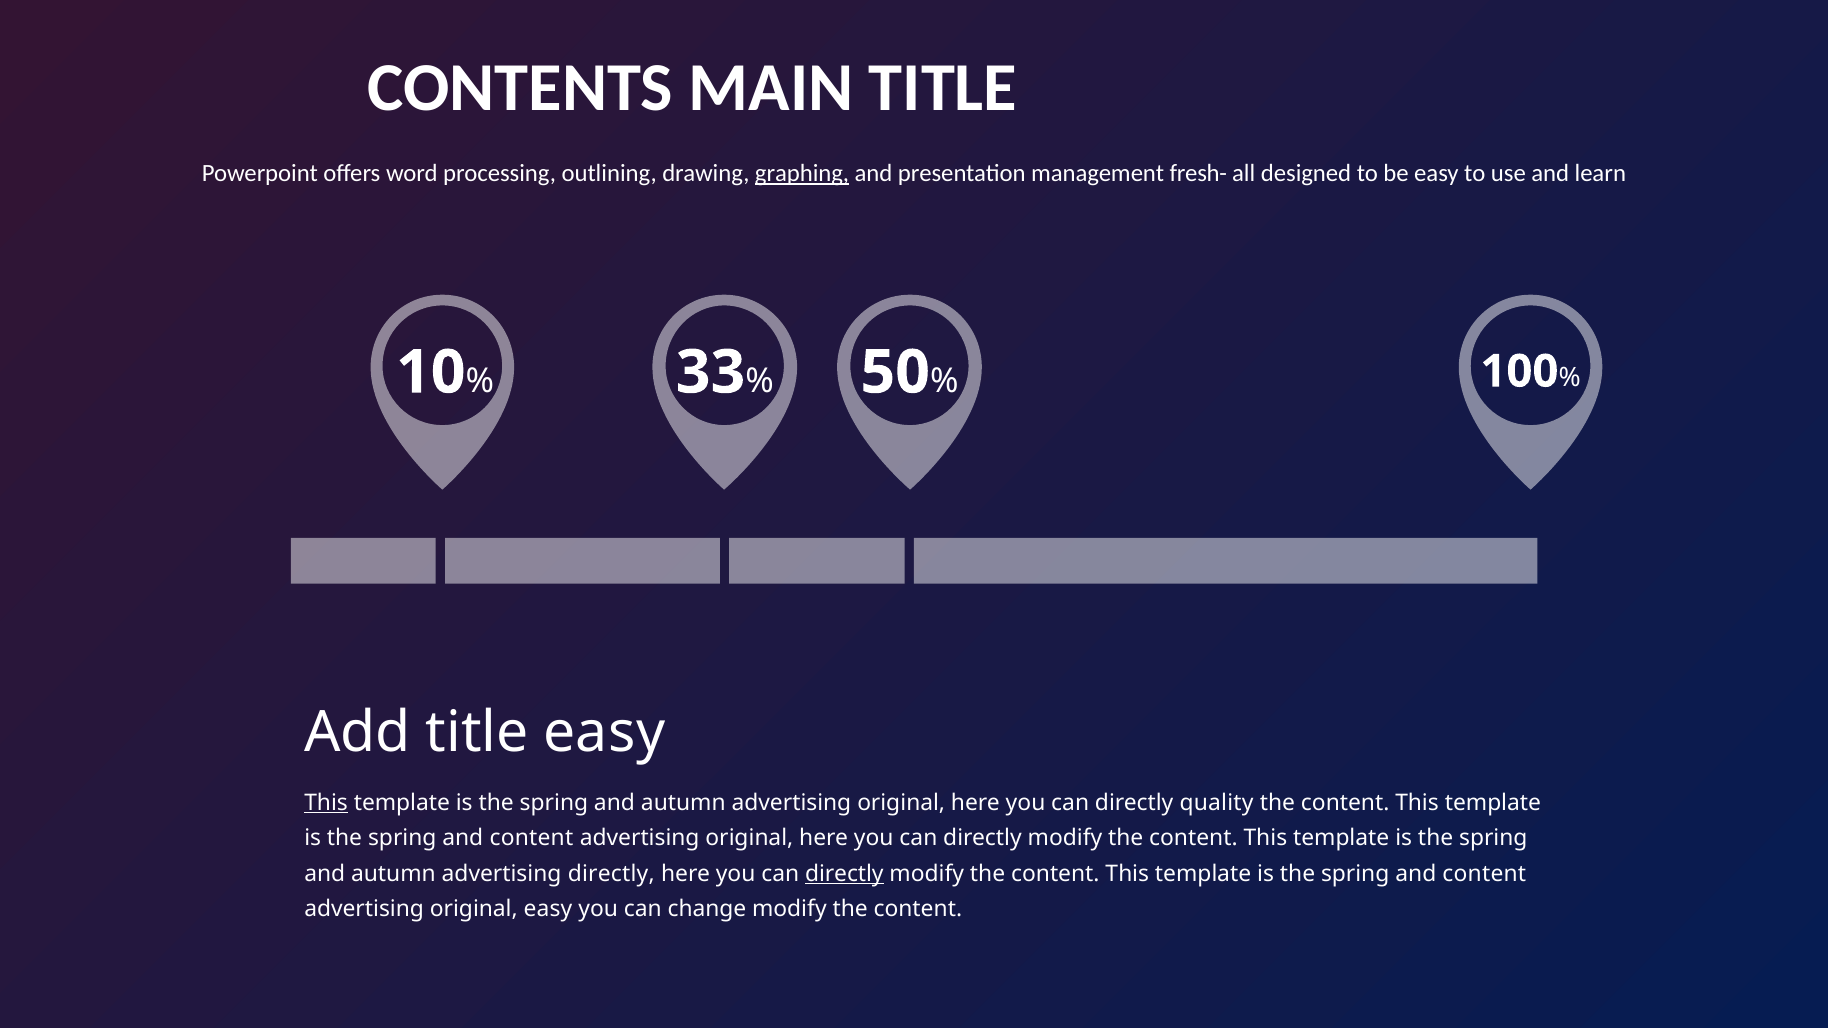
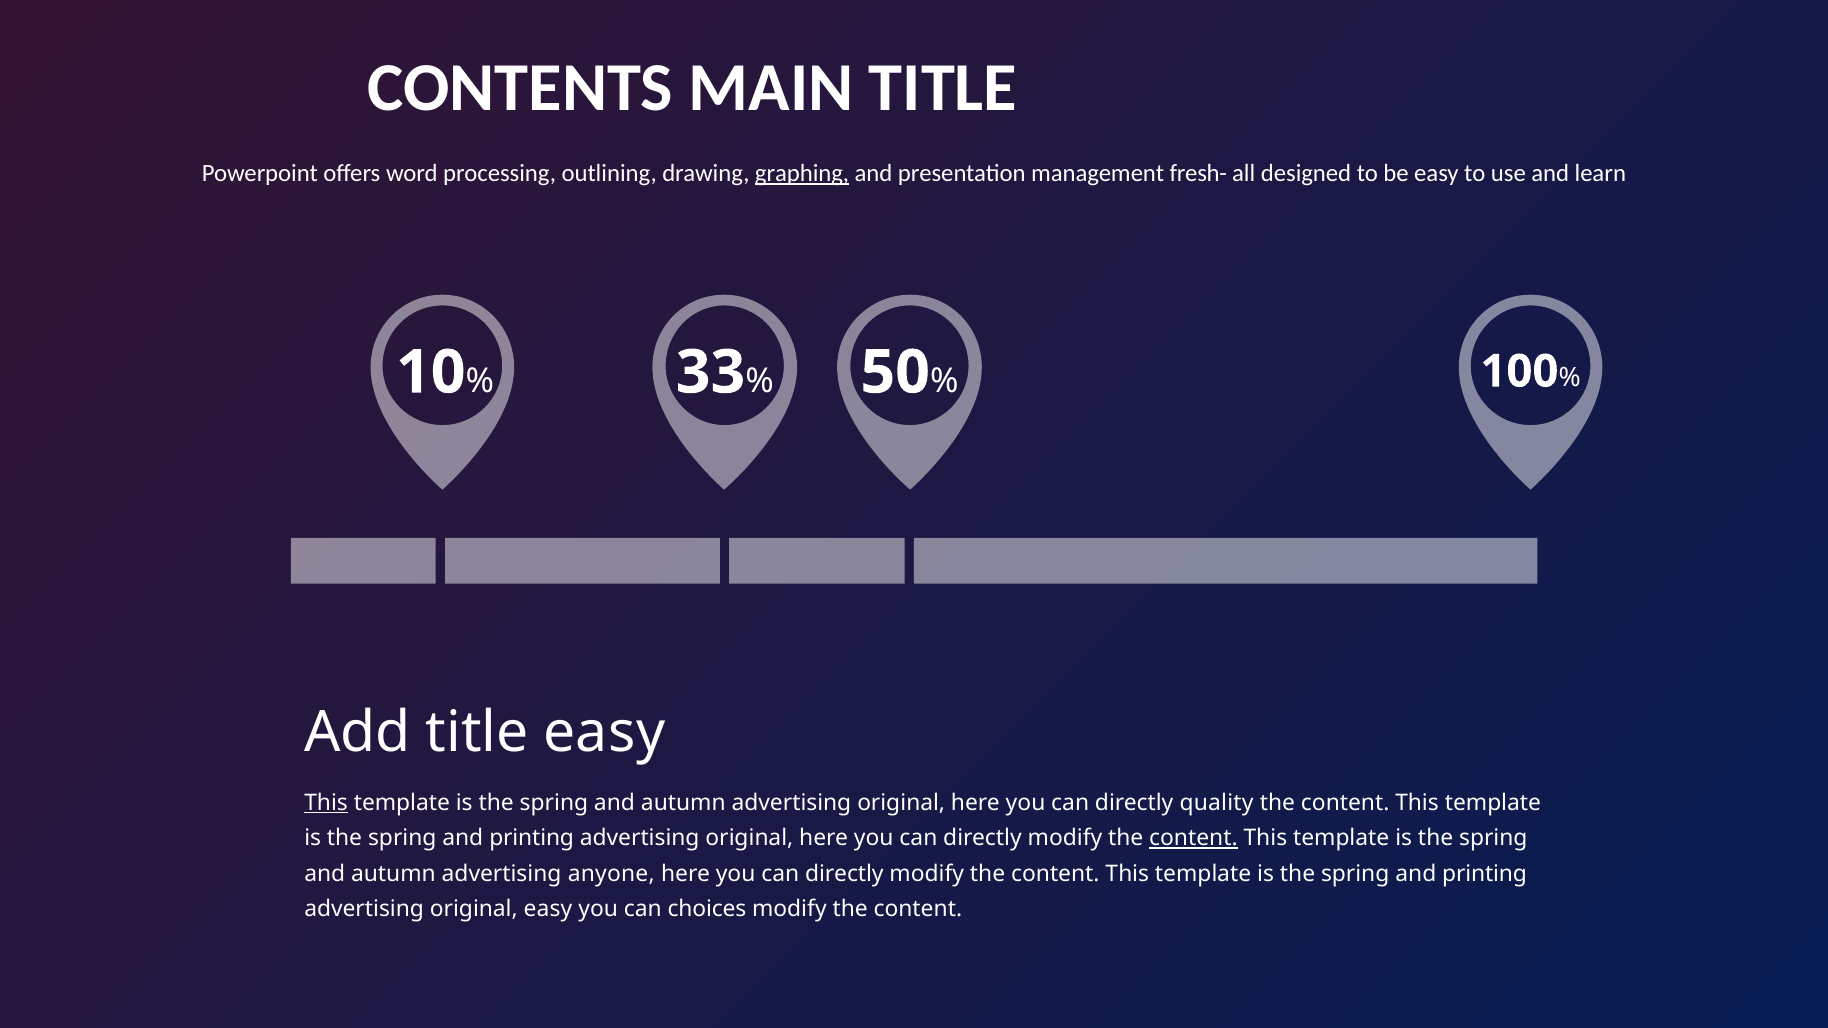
content: content -> printing (532, 838)
content underline: none -> present (1193, 838)
advertising directly: directly -> anyone (611, 874)
directly underline: present -> none (844, 874)
content: content -> printing (1485, 874)
change: change -> choices (707, 910)
